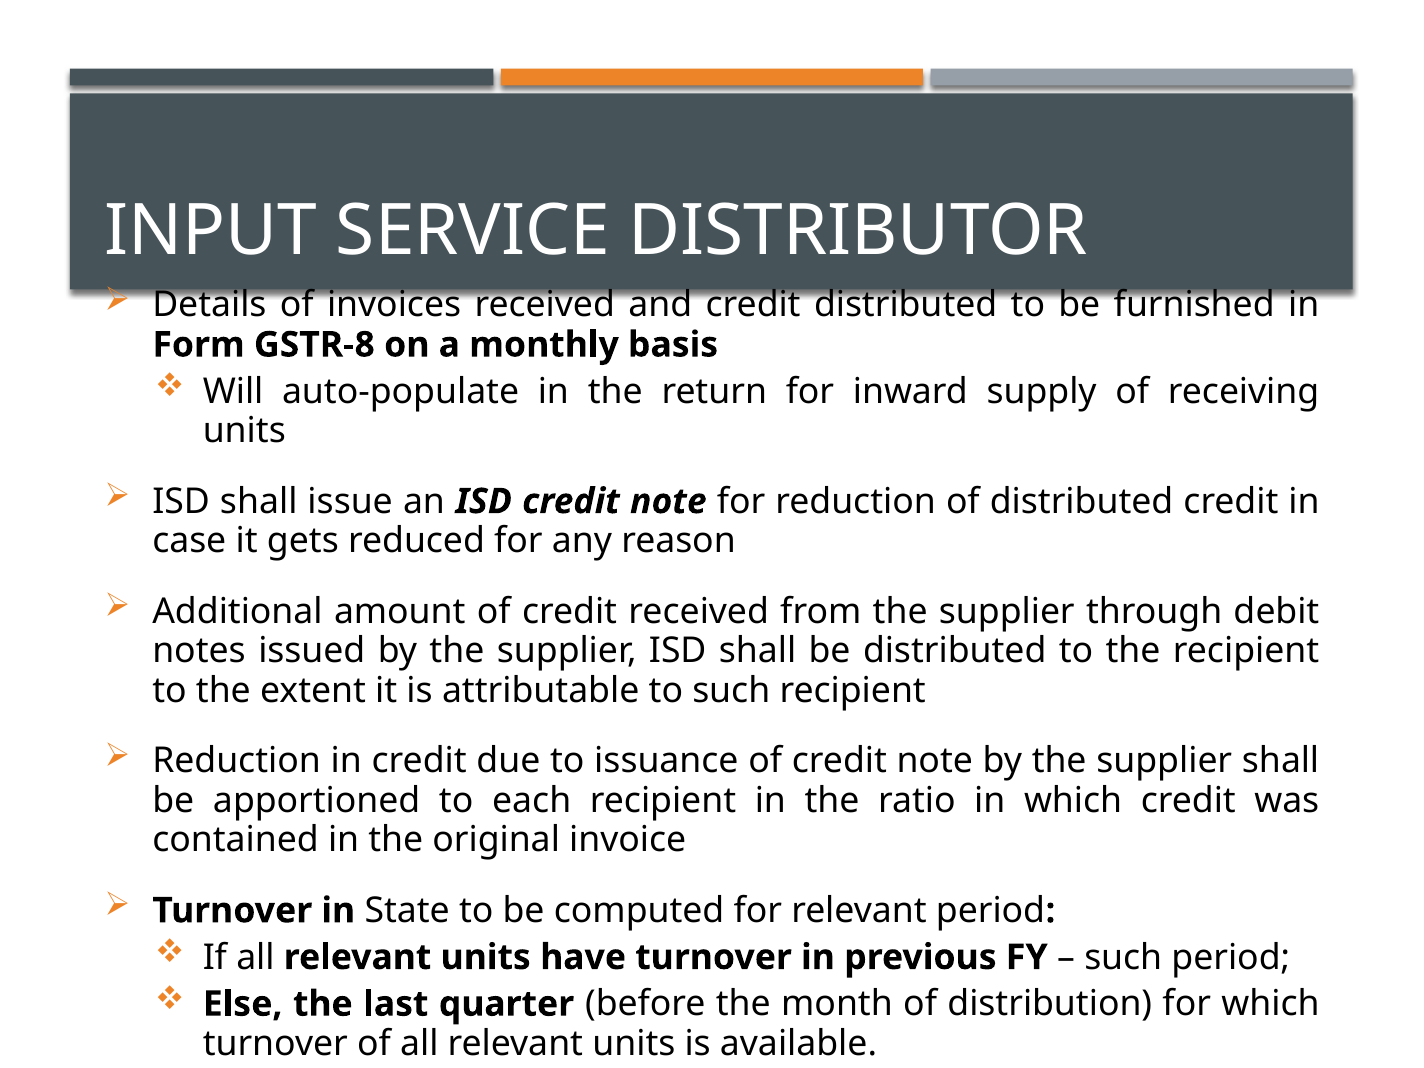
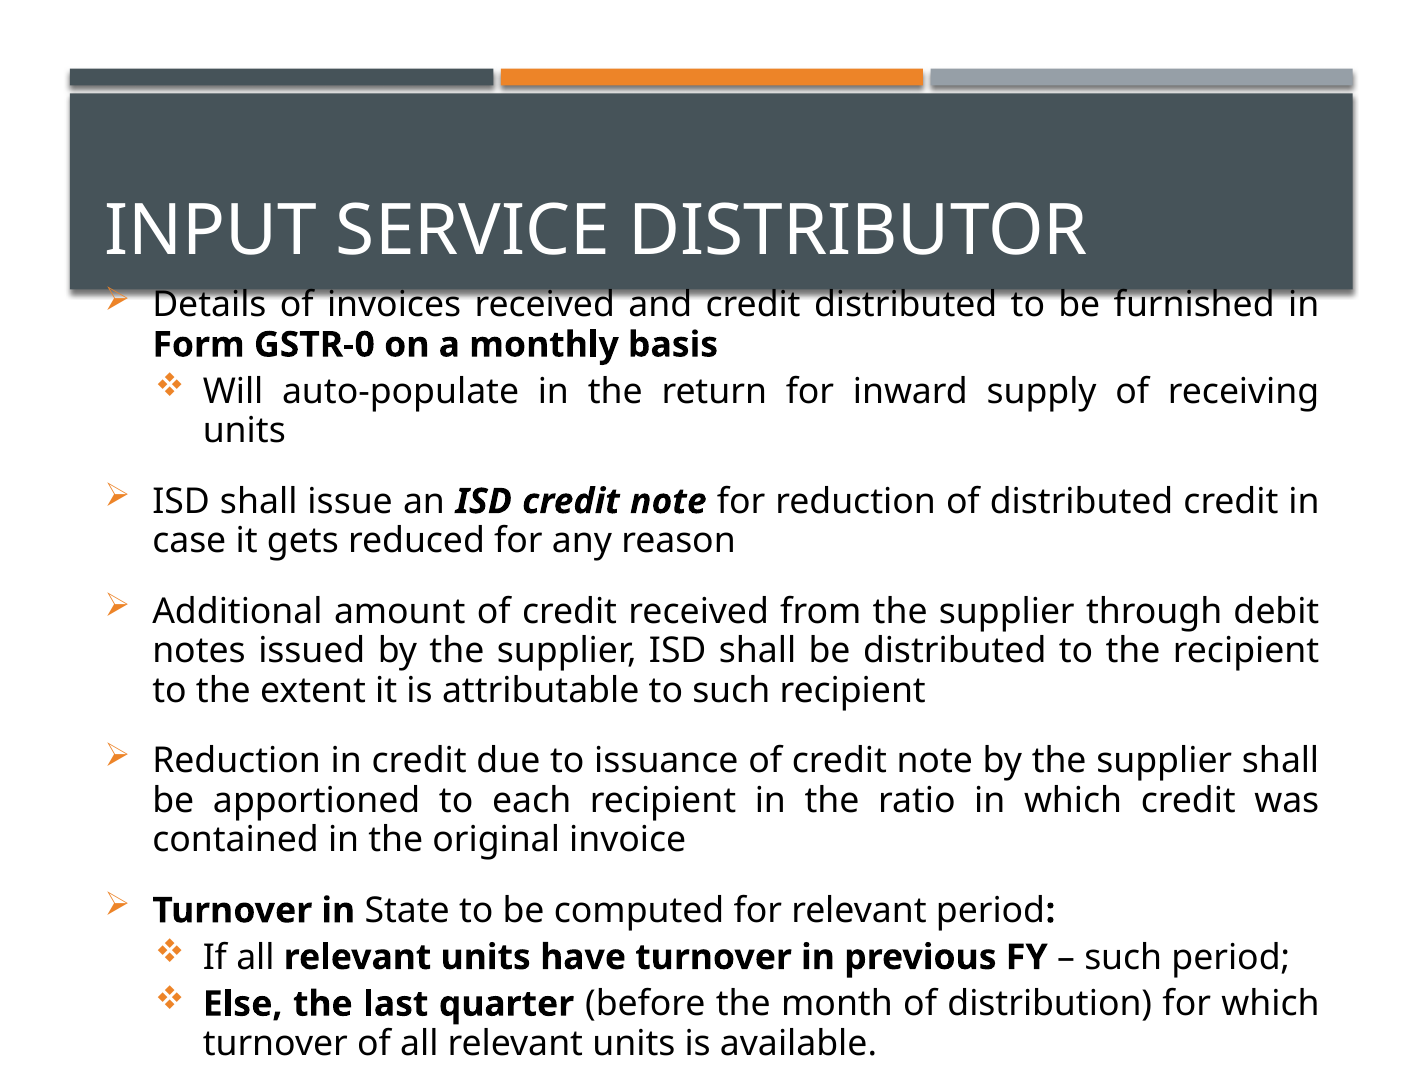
GSTR-8: GSTR-8 -> GSTR-0 (314, 345)
